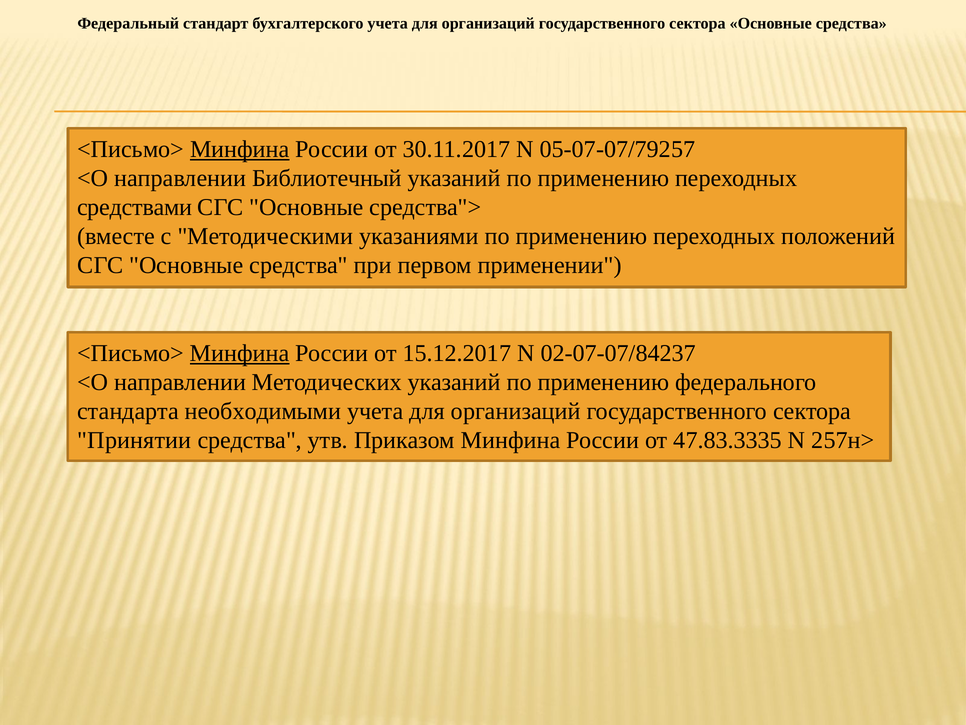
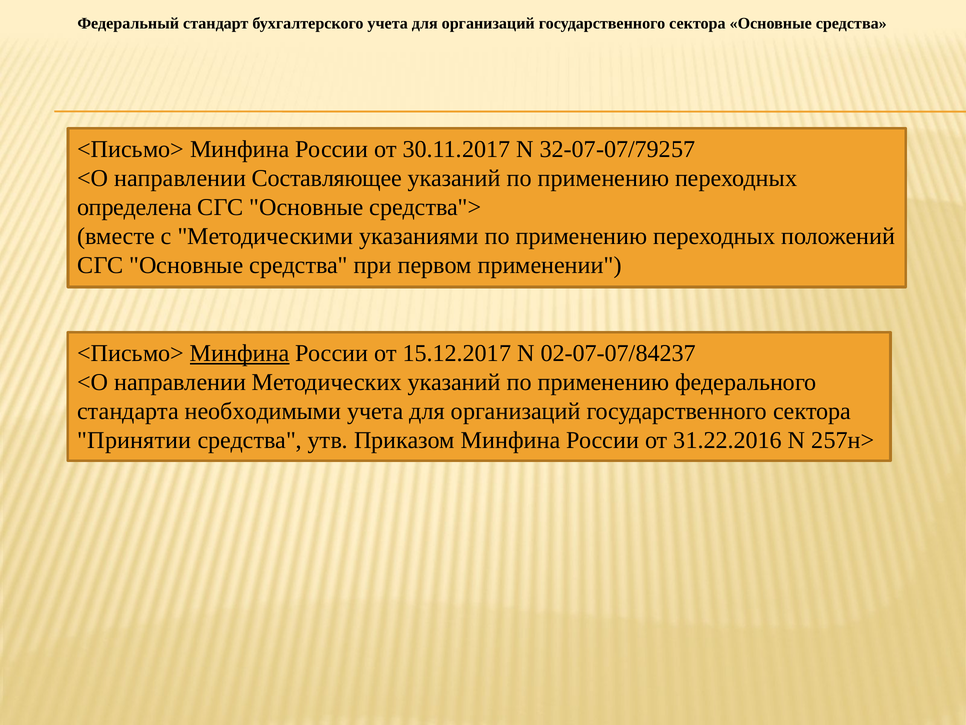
Минфина underline: present -> none (240, 149)
05-07-07/79257: 05-07-07/79257 -> 32-07-07/79257 (617, 149)
Библиотечный: Библиотечный -> Составляющее (327, 178)
средствами: средствами -> определена (135, 207)
47.83.3335: 47.83.3335 -> 31.22.2016 (728, 440)
